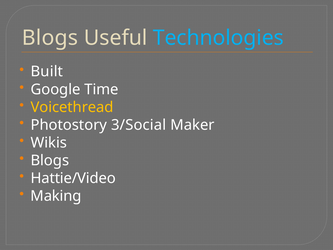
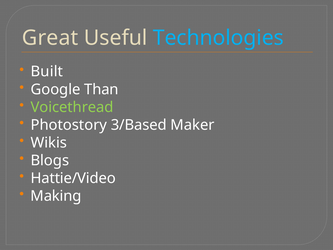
Blogs: Blogs -> Great (50, 38)
Time: Time -> Than (101, 89)
Voicethread colour: yellow -> light green (72, 107)
3/Social: 3/Social -> 3/Based (139, 125)
